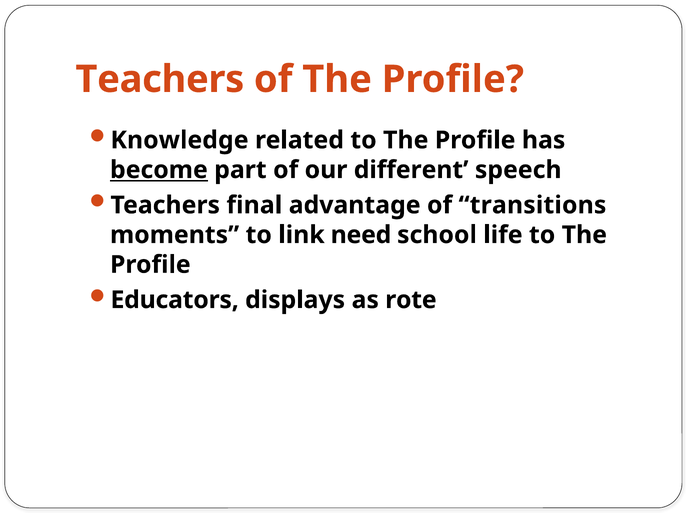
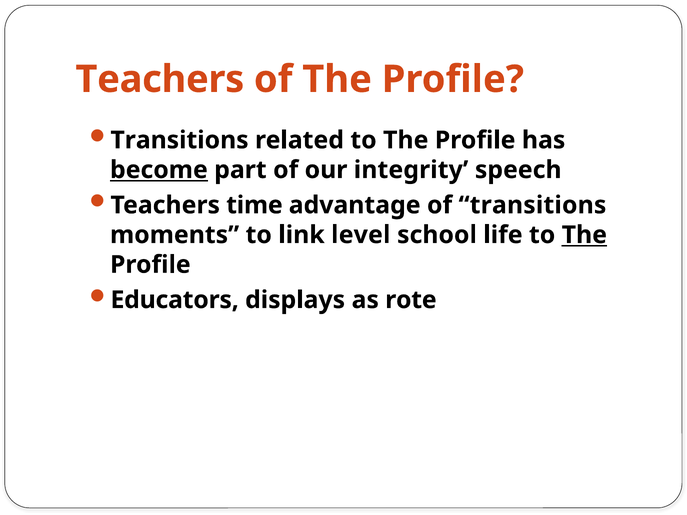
Knowledge: Knowledge -> Transitions (180, 140)
different: different -> integrity (411, 170)
final: final -> time (254, 205)
need: need -> level (361, 235)
The underline: none -> present (584, 235)
